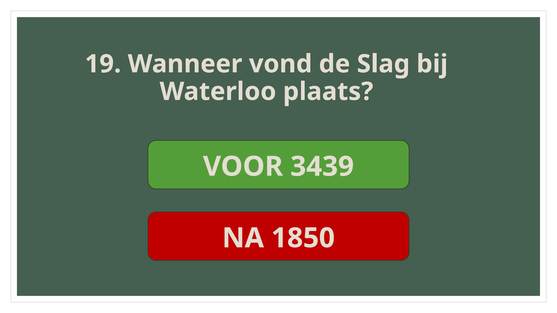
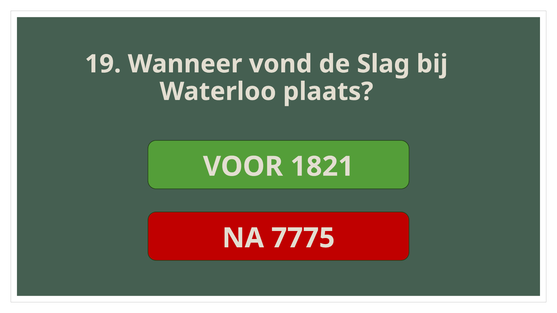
3439: 3439 -> 1821 (322, 167)
1850: 1850 -> 7775 (303, 238)
